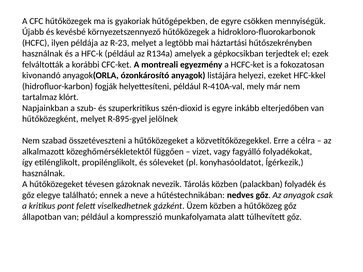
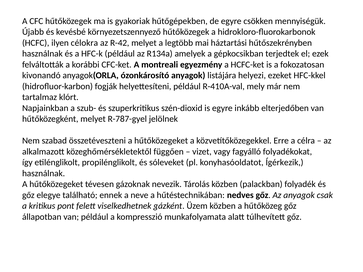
példája: példája -> célokra (84, 43)
R-23: R-23 -> R-42 (120, 43)
R-895-gyel: R-895-gyel -> R-787-gyel (127, 119)
